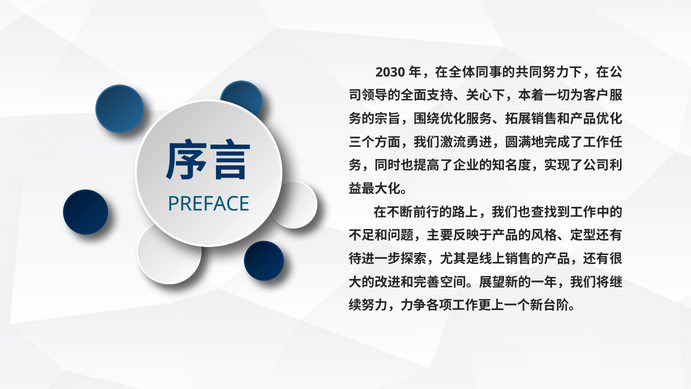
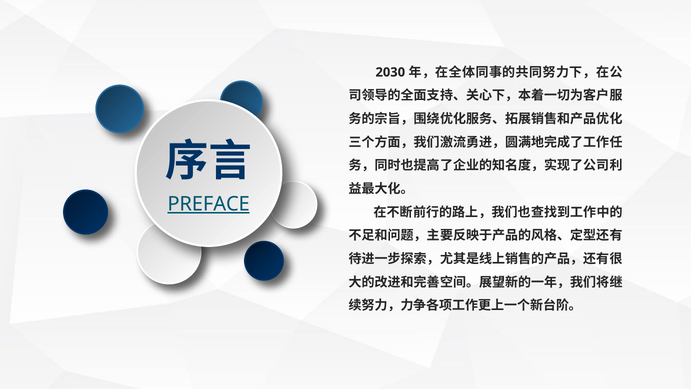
PREFACE underline: none -> present (209, 204)
